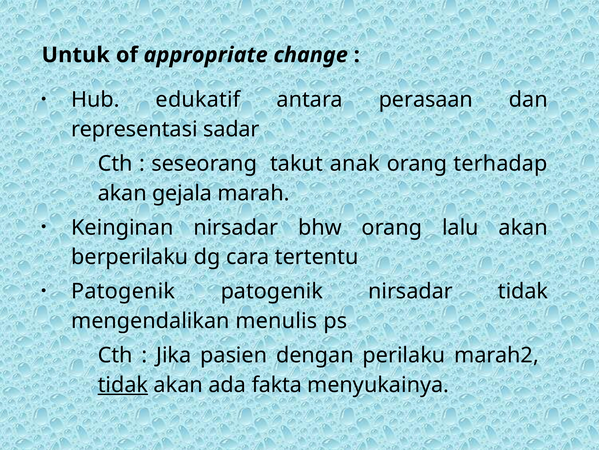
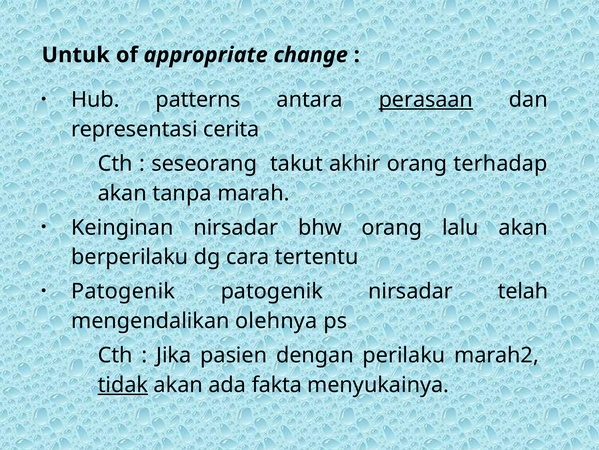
edukatif: edukatif -> patterns (198, 100)
perasaan underline: none -> present (426, 100)
sadar: sadar -> cerita (231, 129)
anak: anak -> akhir (355, 163)
gejala: gejala -> tanpa (182, 193)
nirsadar tidak: tidak -> telah (523, 291)
menulis: menulis -> olehnya (276, 320)
